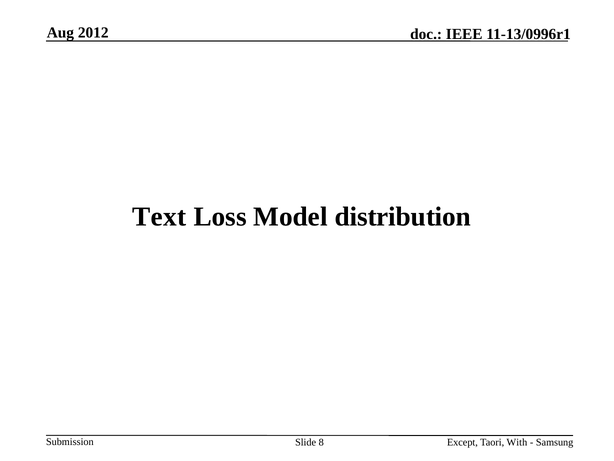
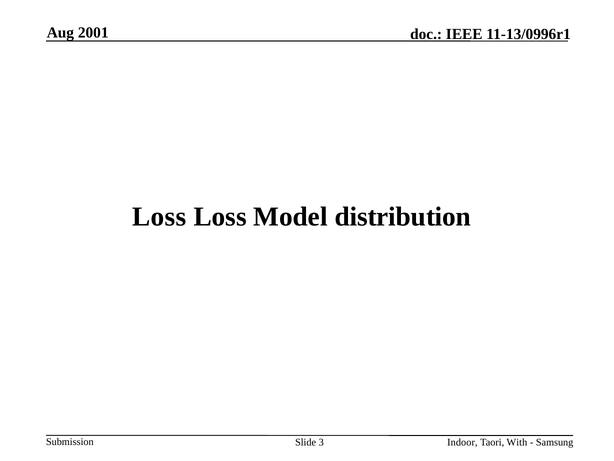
2012: 2012 -> 2001 (93, 33)
Text: Text -> Loss (159, 217)
8: 8 -> 3 (321, 442)
Except: Except -> Indoor (462, 442)
